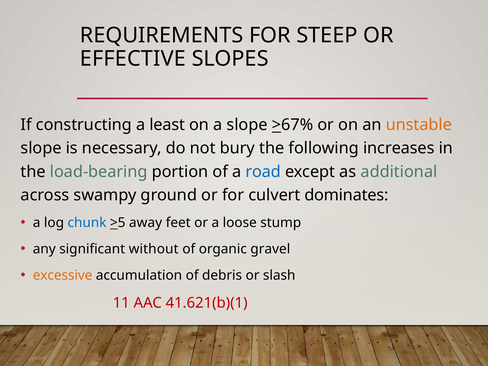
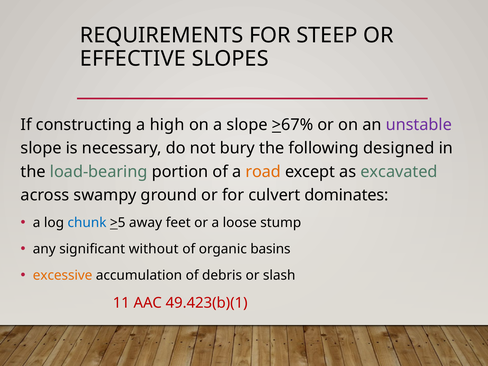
least: least -> high (167, 125)
unstable colour: orange -> purple (419, 125)
increases: increases -> designed (399, 148)
road colour: blue -> orange (263, 172)
additional: additional -> excavated (399, 172)
gravel: gravel -> basins (270, 249)
41.621(b)(1: 41.621(b)(1 -> 49.423(b)(1 (207, 303)
